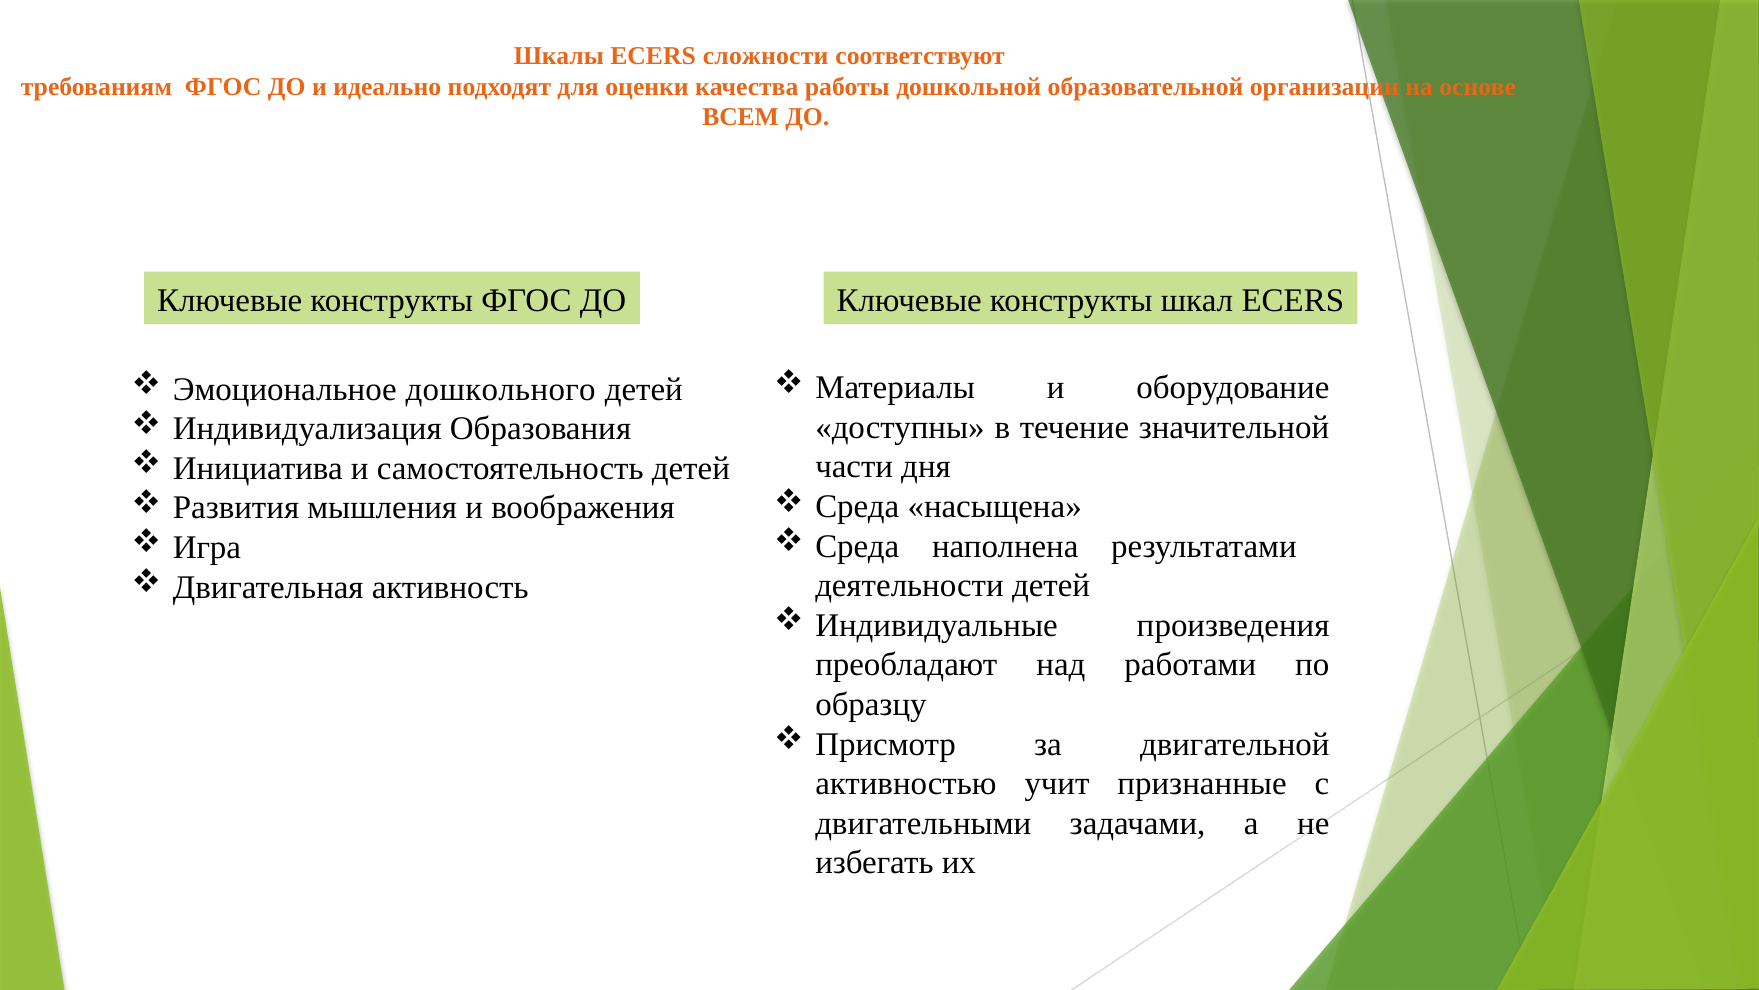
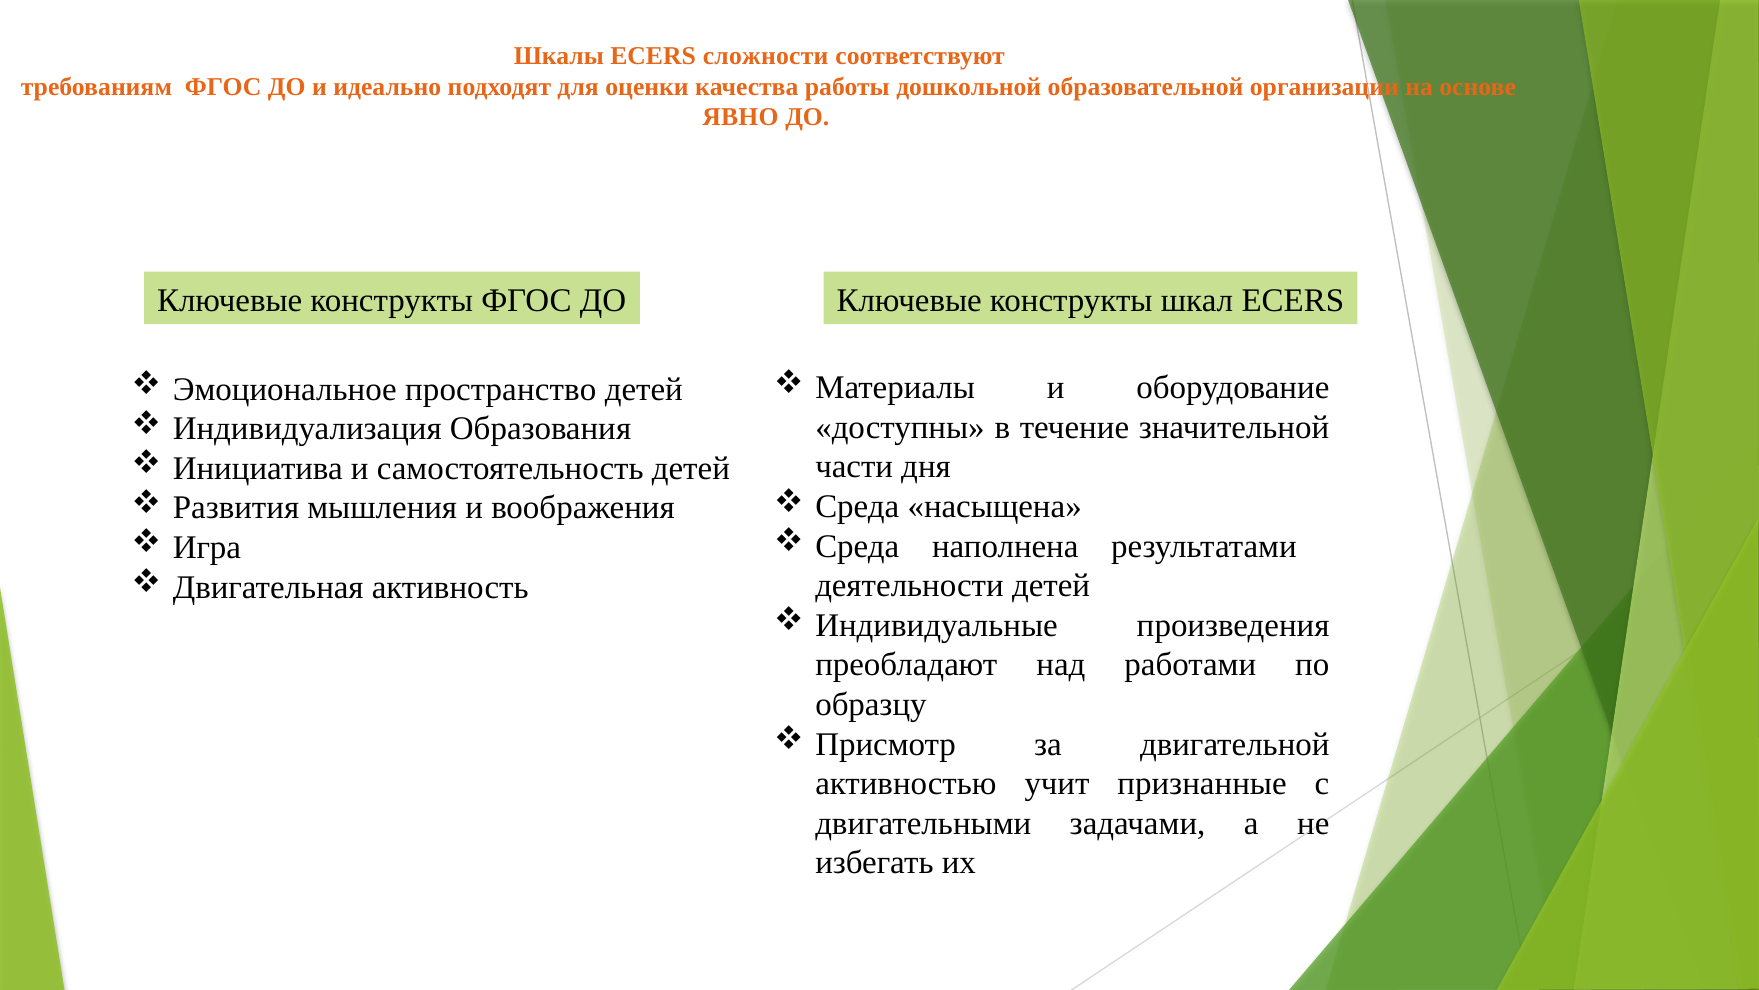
ВСЕМ: ВСЕМ -> ЯВНО (740, 117)
дошкольного: дошкольного -> пространство (501, 389)
